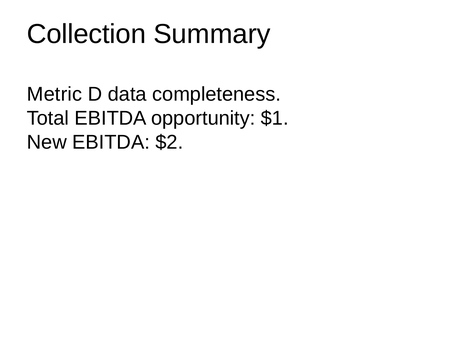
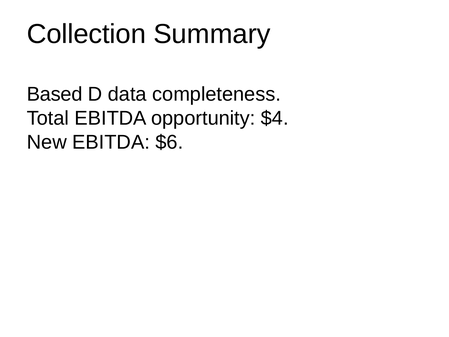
Metric: Metric -> Based (55, 94)
$1: $1 -> $4 (275, 118)
$2: $2 -> $6 (169, 142)
